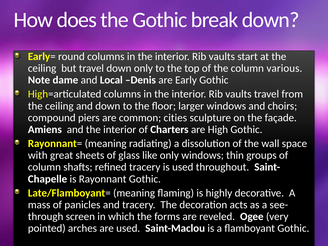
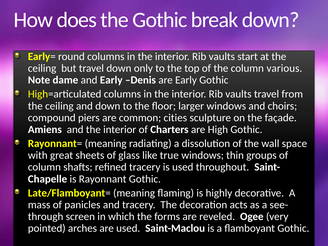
and Local: Local -> Early (111, 80)
like only: only -> true (169, 155)
